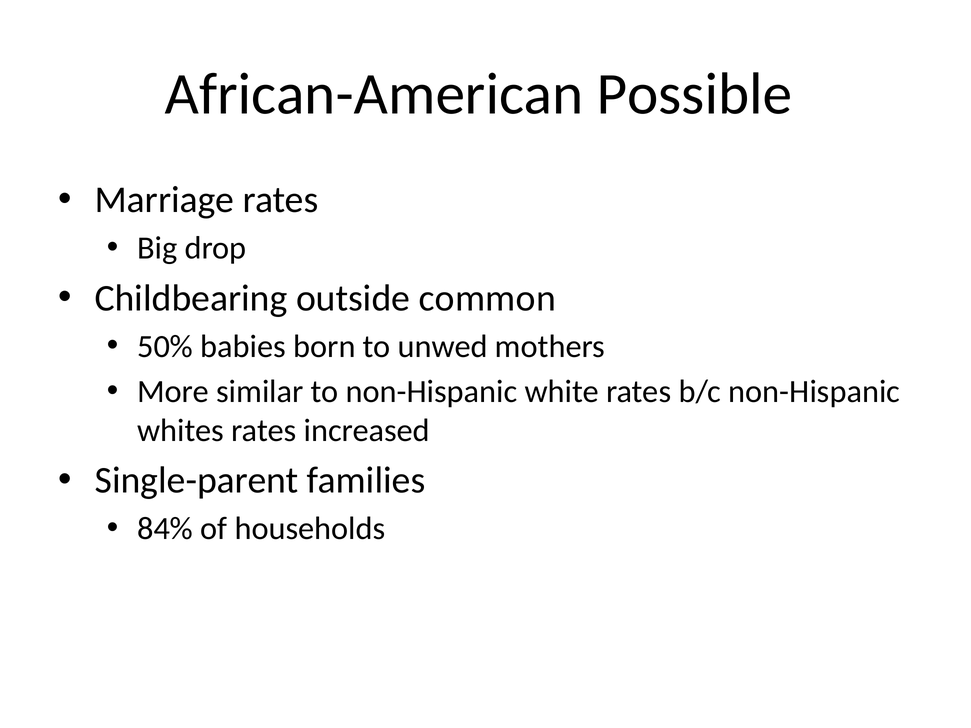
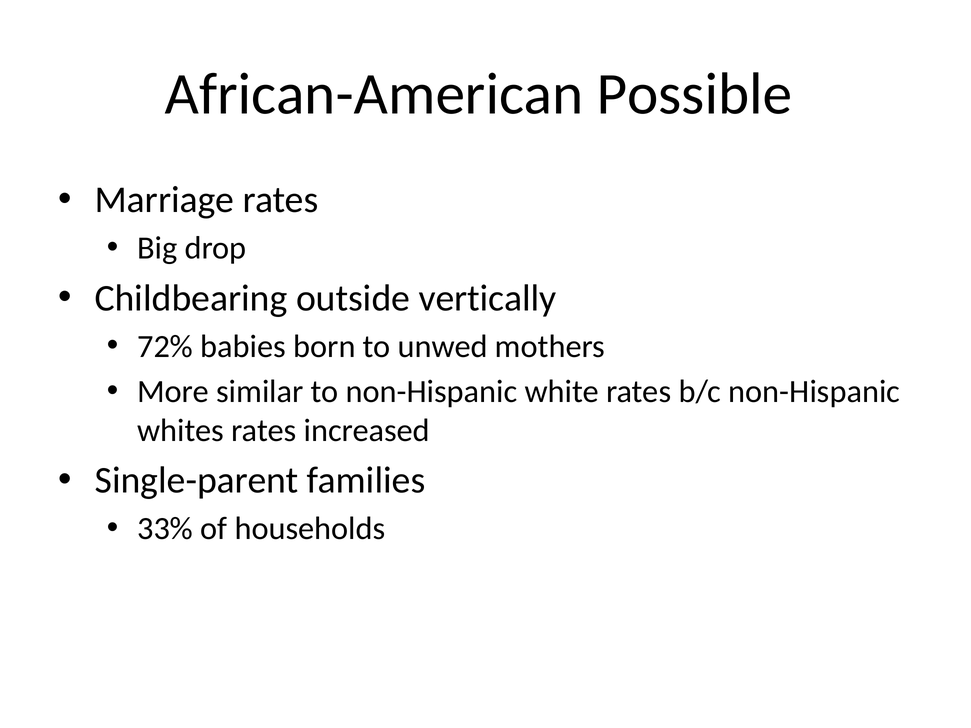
common: common -> vertically (487, 298)
50%: 50% -> 72% (165, 346)
84%: 84% -> 33% (165, 529)
